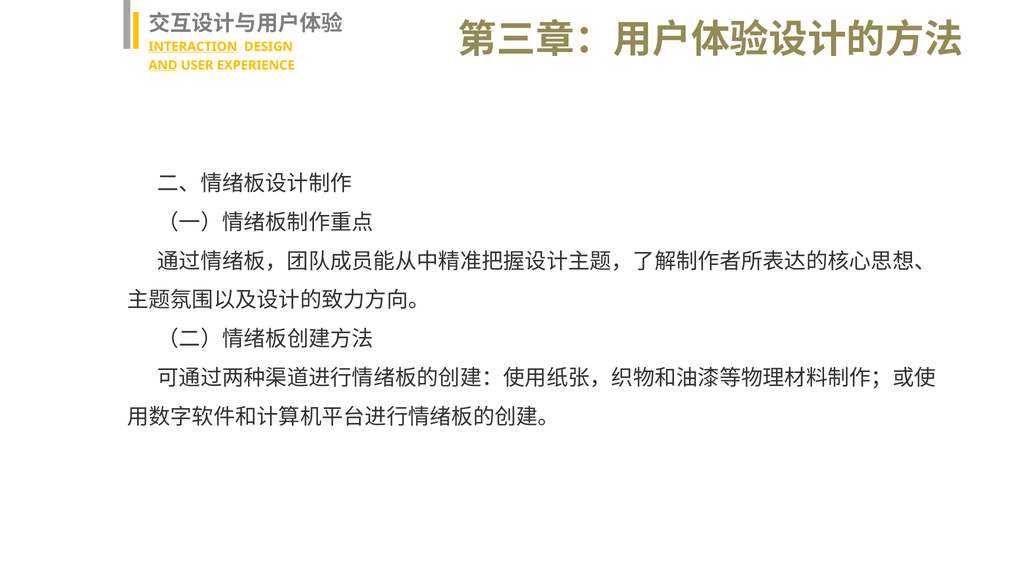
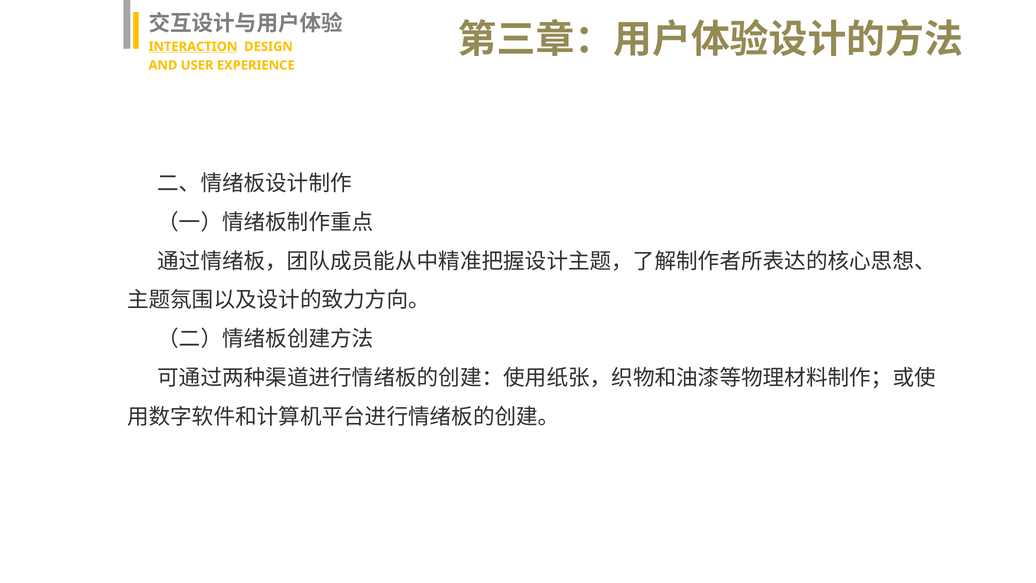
AND underline: present -> none (163, 65)
